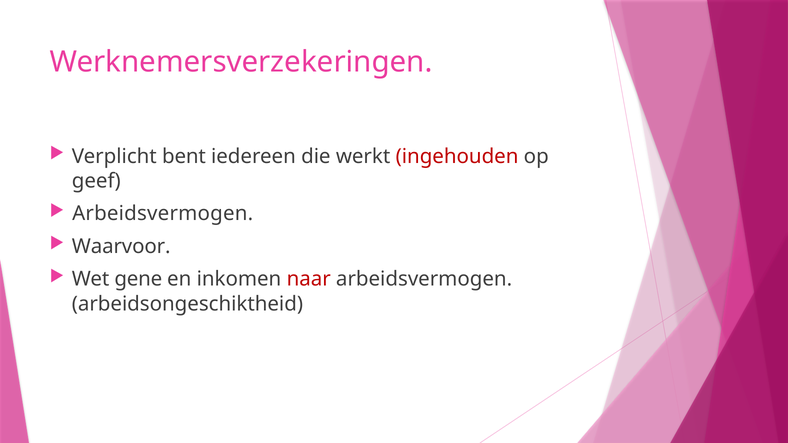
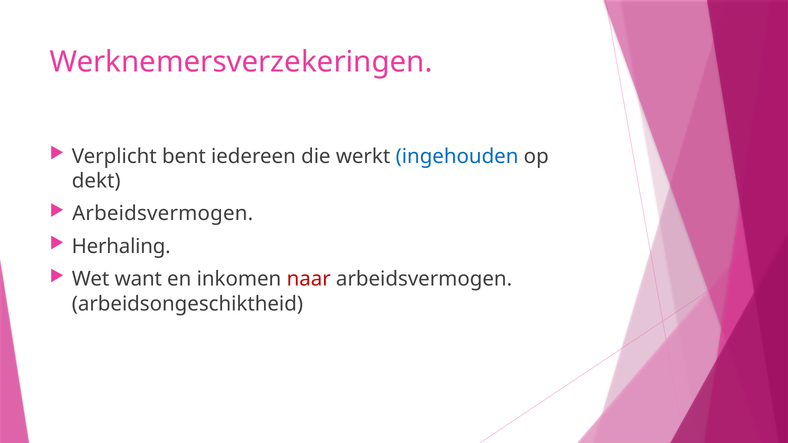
ingehouden colour: red -> blue (457, 156)
geef: geef -> dekt (96, 181)
Waarvoor: Waarvoor -> Herhaling (121, 247)
gene: gene -> want (138, 279)
